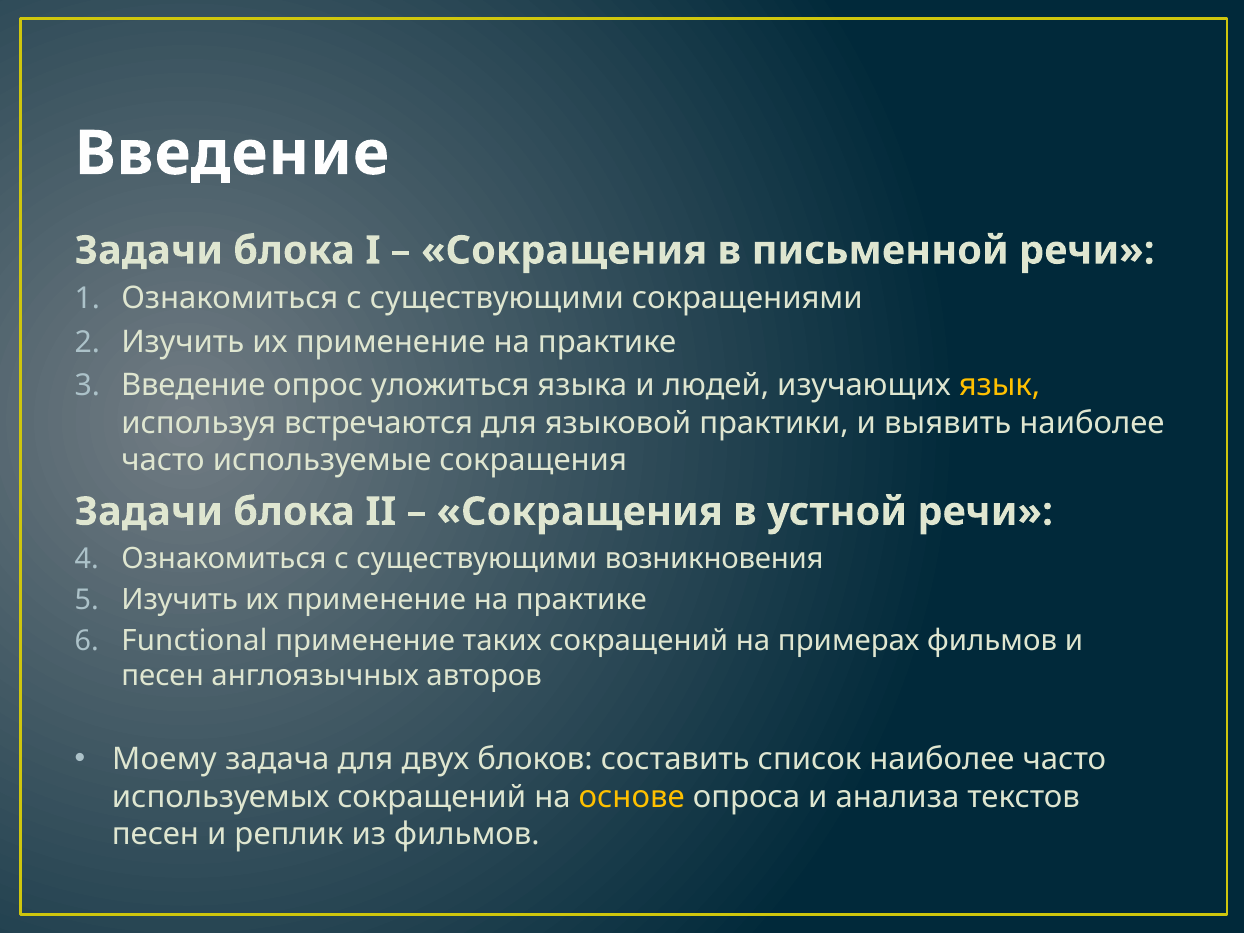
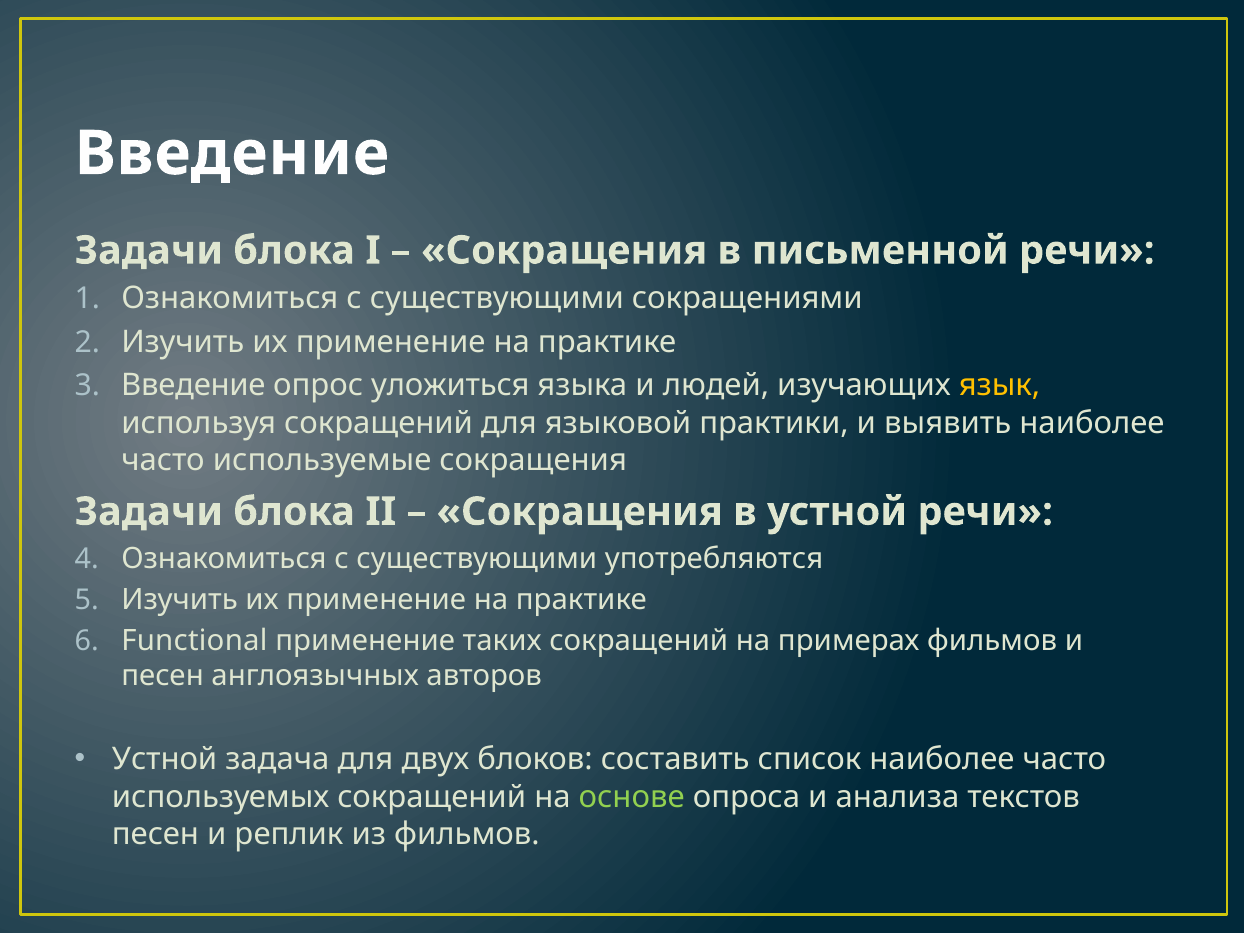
используя встречаются: встречаются -> сокращений (379, 423)
возникновения: возникновения -> употребляются (714, 558)
Моему: Моему -> Устной (165, 760)
основе colour: yellow -> light green (632, 797)
